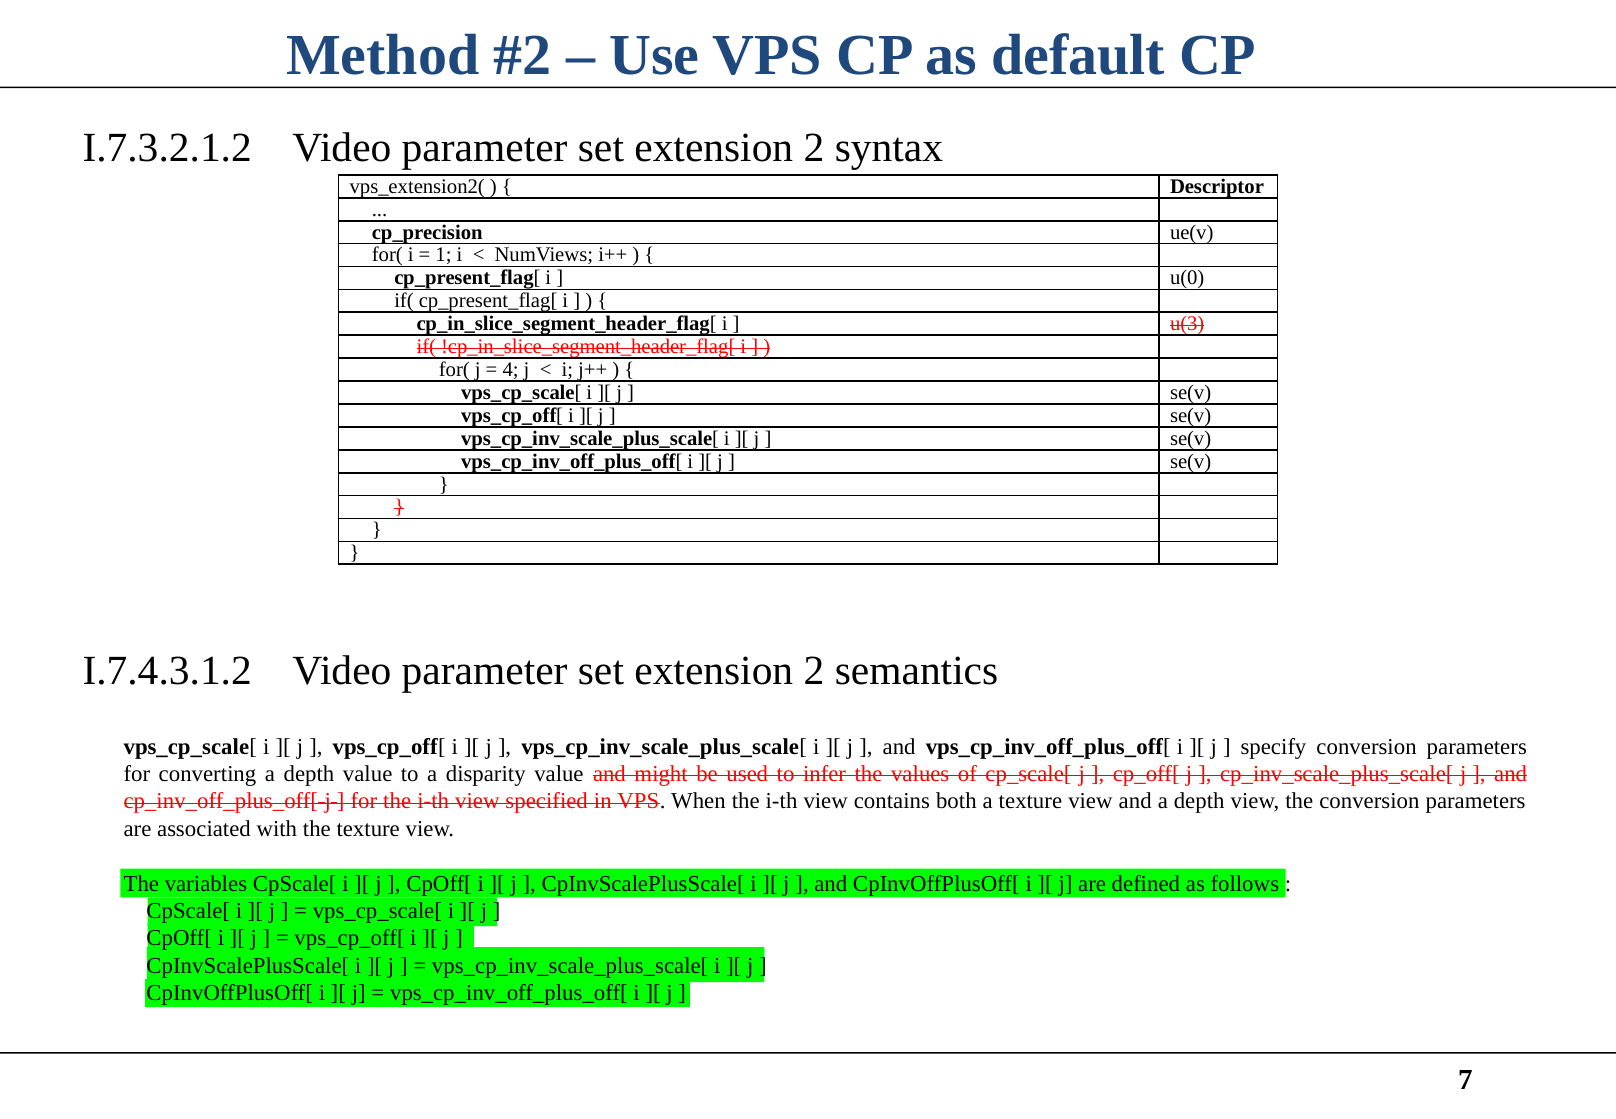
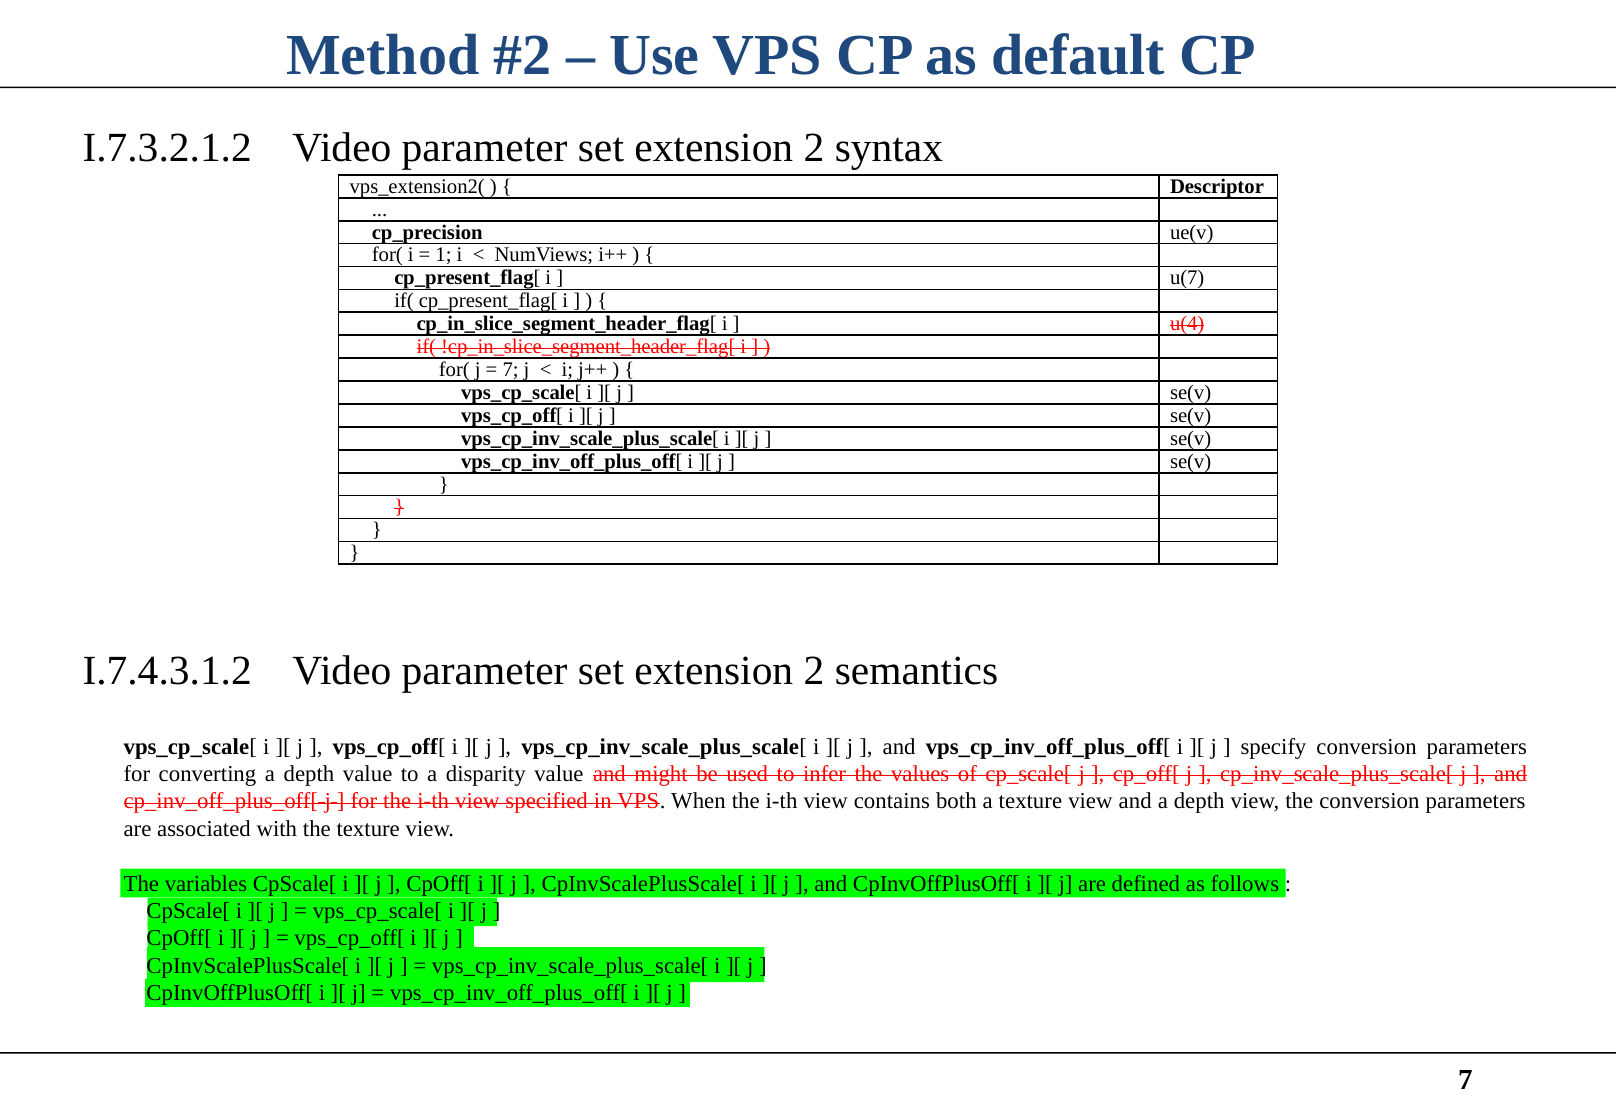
u(0: u(0 -> u(7 (1187, 278)
u(3: u(3 -> u(4 (1187, 324)
4: 4 -> 7 (511, 370)
